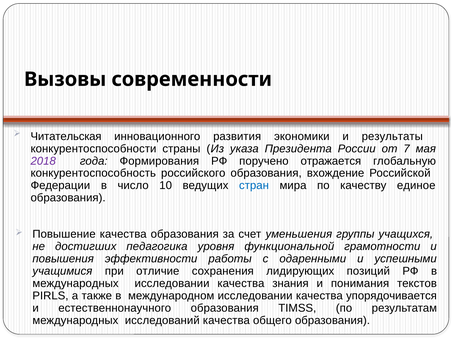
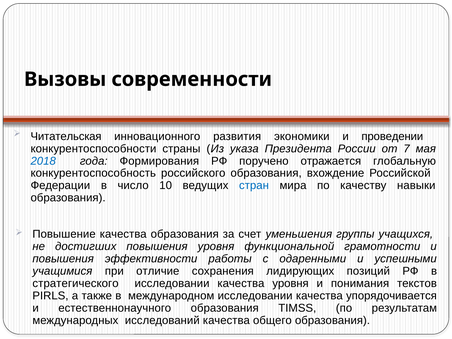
результаты: результаты -> проведении (392, 137)
2018 colour: purple -> blue (43, 161)
единое: единое -> навыки (416, 185)
достигших педагогика: педагогика -> повышения (157, 246)
международных: международных -> стратегического (76, 283)
качества знания: знания -> уровня (291, 283)
